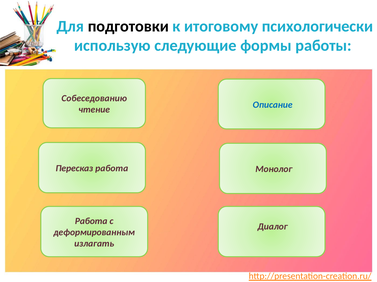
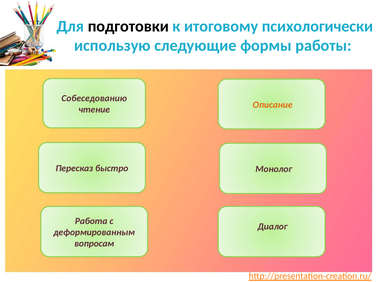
Описание colour: blue -> orange (273, 105)
Пересказ работа: работа -> быстро (112, 169)
излагать: излагать -> вопросам (94, 244)
